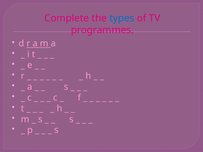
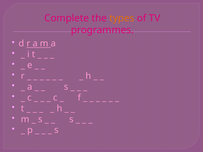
types colour: blue -> orange (122, 18)
